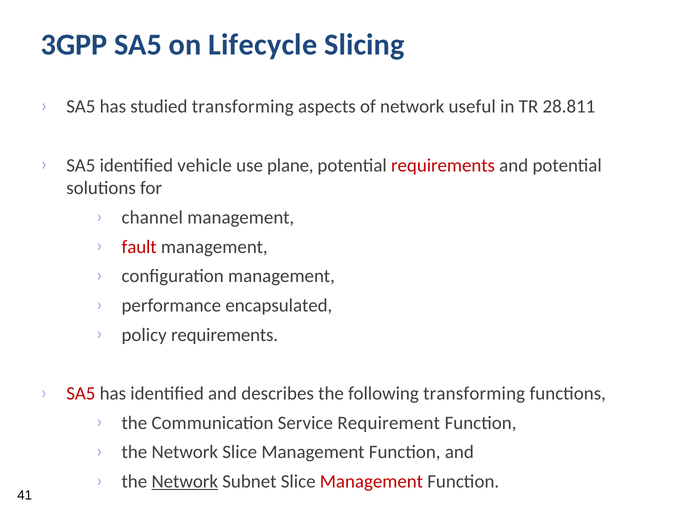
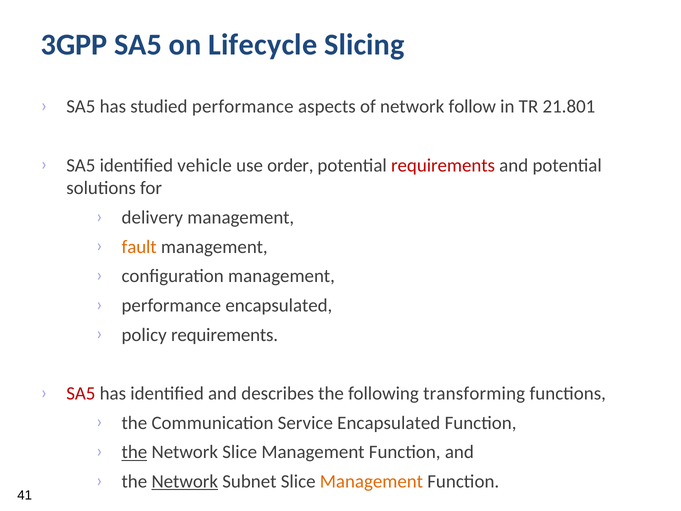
studied transforming: transforming -> performance (243, 107)
useful: useful -> follow (472, 107)
28.811: 28.811 -> 21.801 (569, 107)
plane: plane -> order (290, 165)
channel: channel -> delivery (152, 217)
fault colour: red -> orange (139, 247)
Service Requirement: Requirement -> Encapsulated (389, 423)
the underline: none -> present (134, 452)
Management colour: red -> orange (371, 481)
